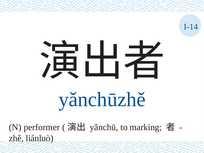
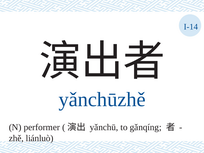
marking: marking -> gǎnqíng (146, 127)
